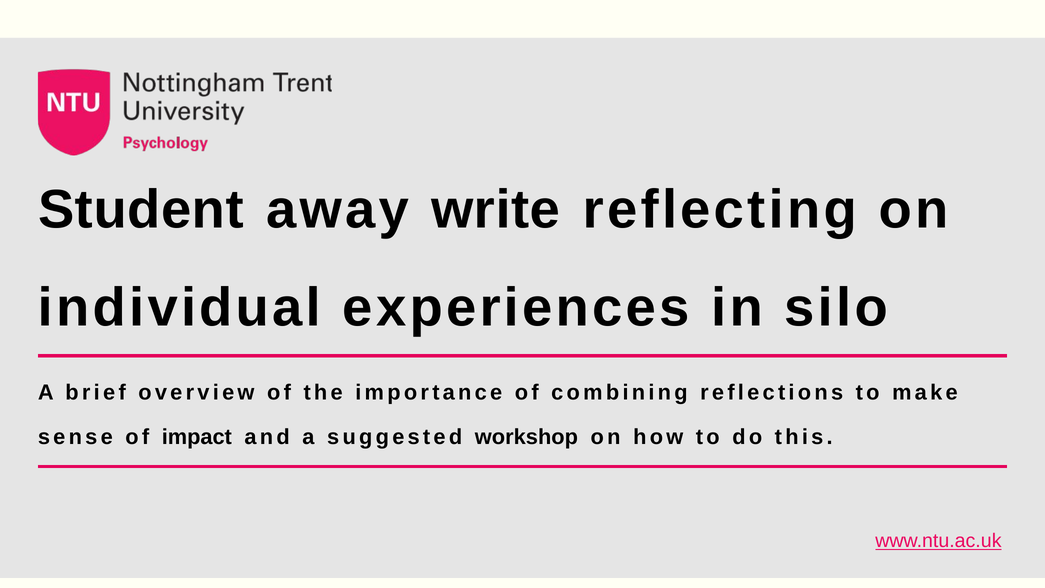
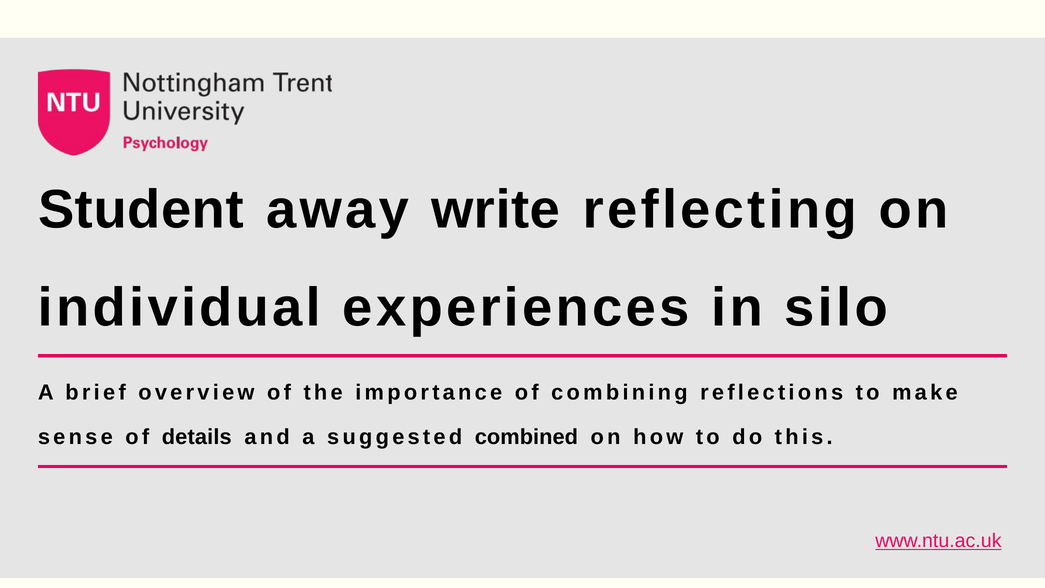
impact: impact -> details (197, 437)
workshop: workshop -> combined (526, 437)
